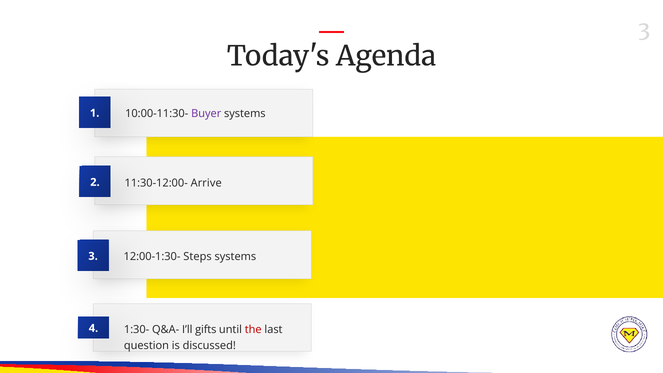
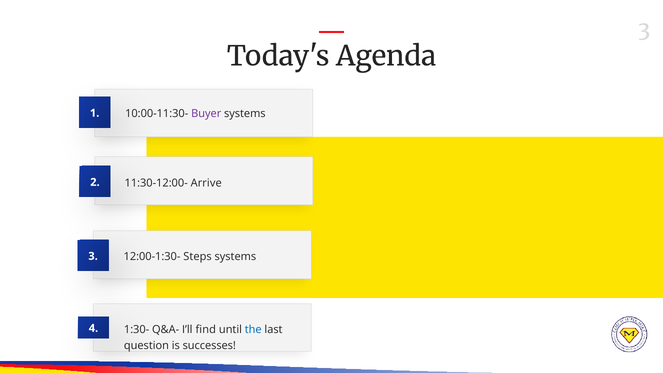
gifts: gifts -> find (206, 330)
the colour: red -> blue (253, 330)
discussed: discussed -> successes (209, 346)
